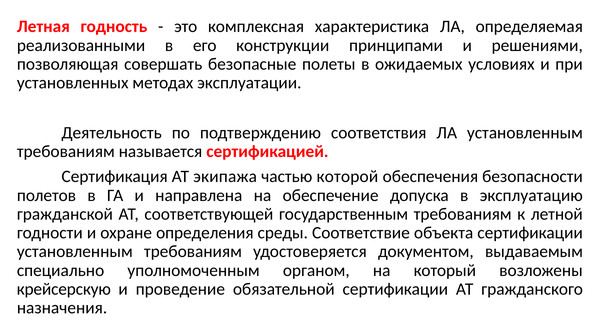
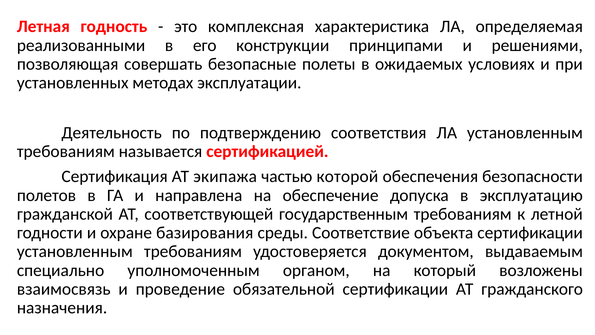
определения: определения -> базирования (205, 233)
крейсерскую: крейсерскую -> взаимосвязь (64, 289)
